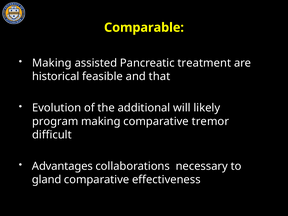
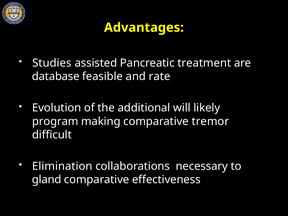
Comparable: Comparable -> Advantages (144, 28)
Making: Making -> Studies (52, 63)
historical: historical -> database (56, 76)
that: that -> rate (160, 76)
Advantages: Advantages -> Elimination (62, 166)
